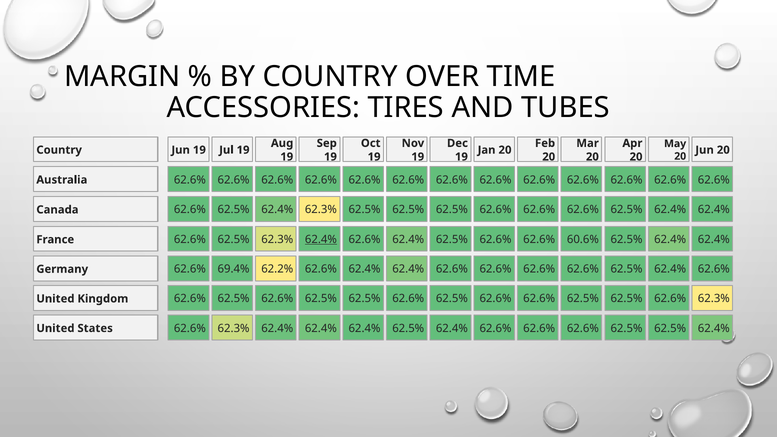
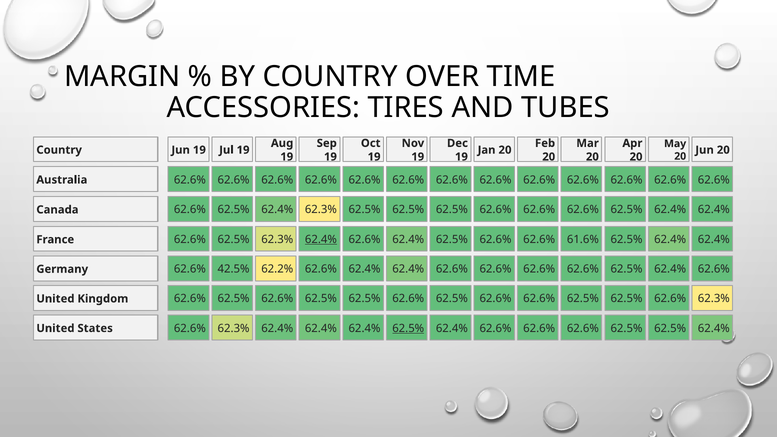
60.6%: 60.6% -> 61.6% (583, 240)
69.4%: 69.4% -> 42.5% (234, 269)
62.5% underline: none -> present (408, 328)
